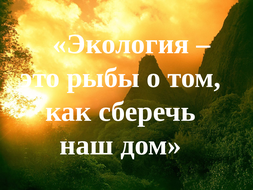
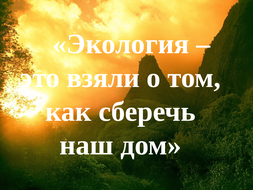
рыбы: рыбы -> взяли (103, 78)
